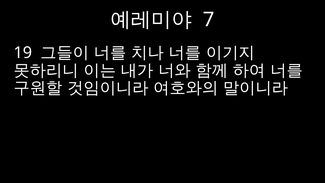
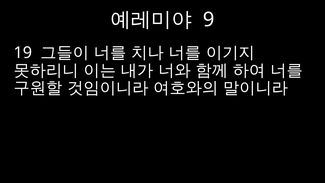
7: 7 -> 9 (209, 20)
